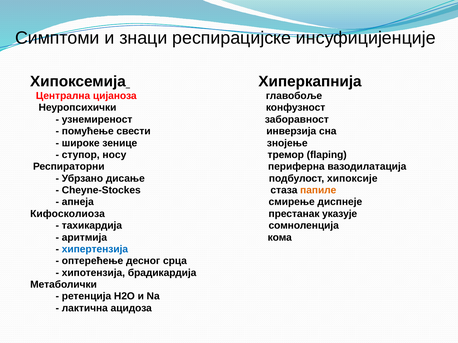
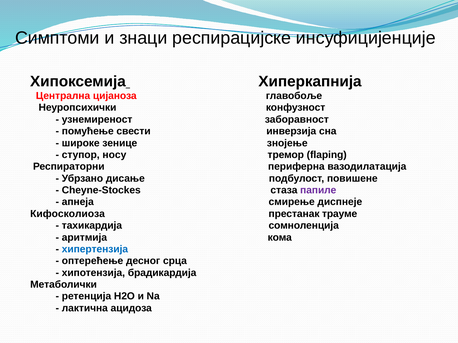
хипоксије: хипоксије -> повишене (352, 179)
папиле colour: orange -> purple (318, 190)
указује: указује -> трауме (340, 214)
